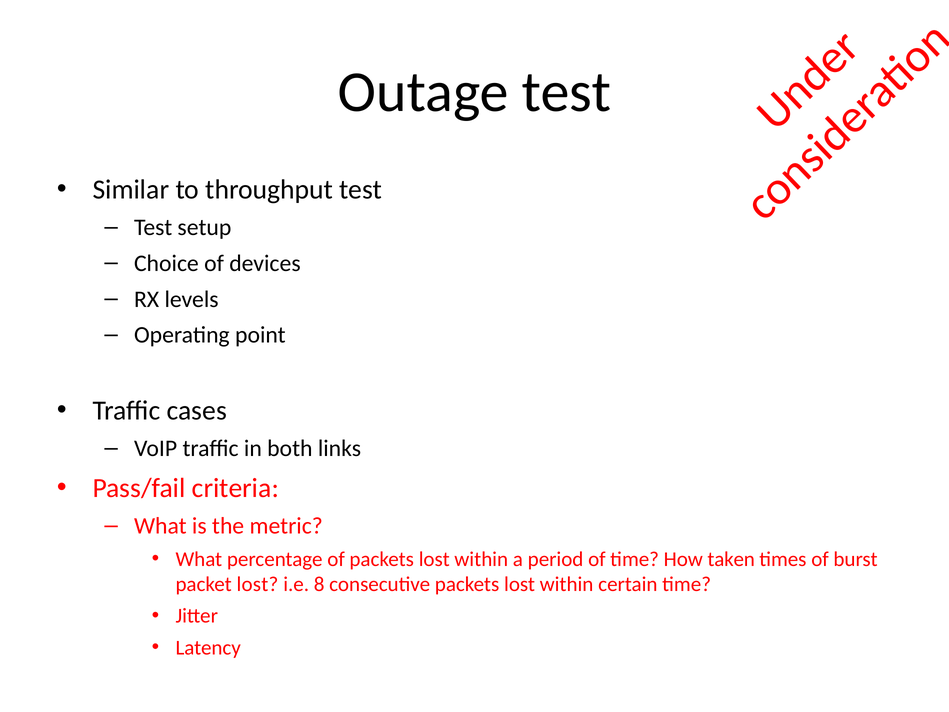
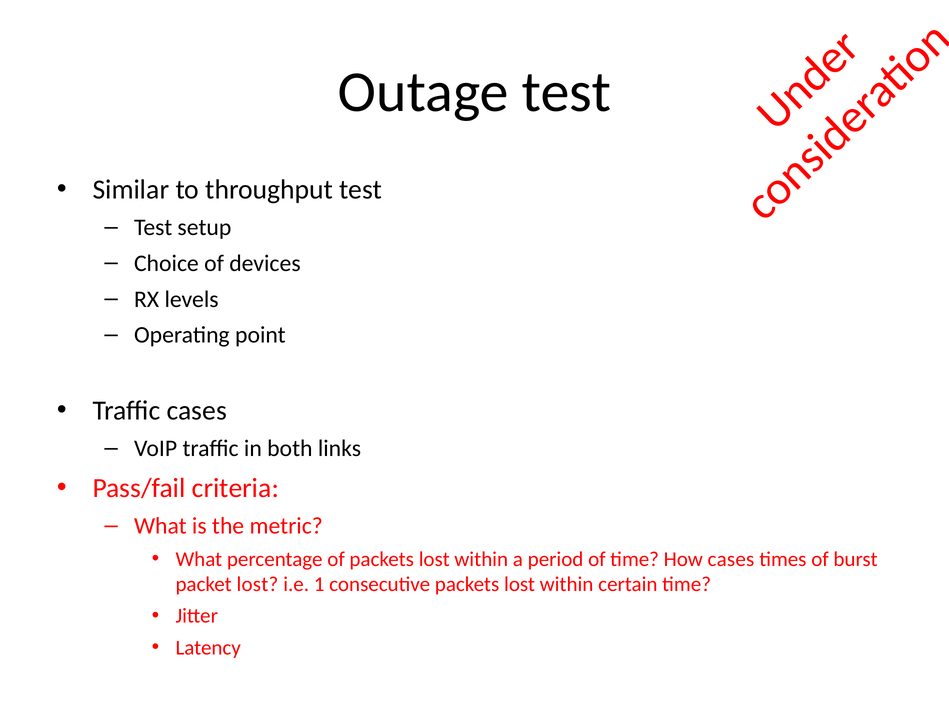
How taken: taken -> cases (731, 559)
8: 8 -> 1 (319, 584)
